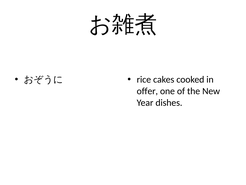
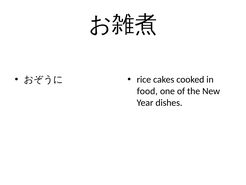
offer: offer -> food (147, 91)
